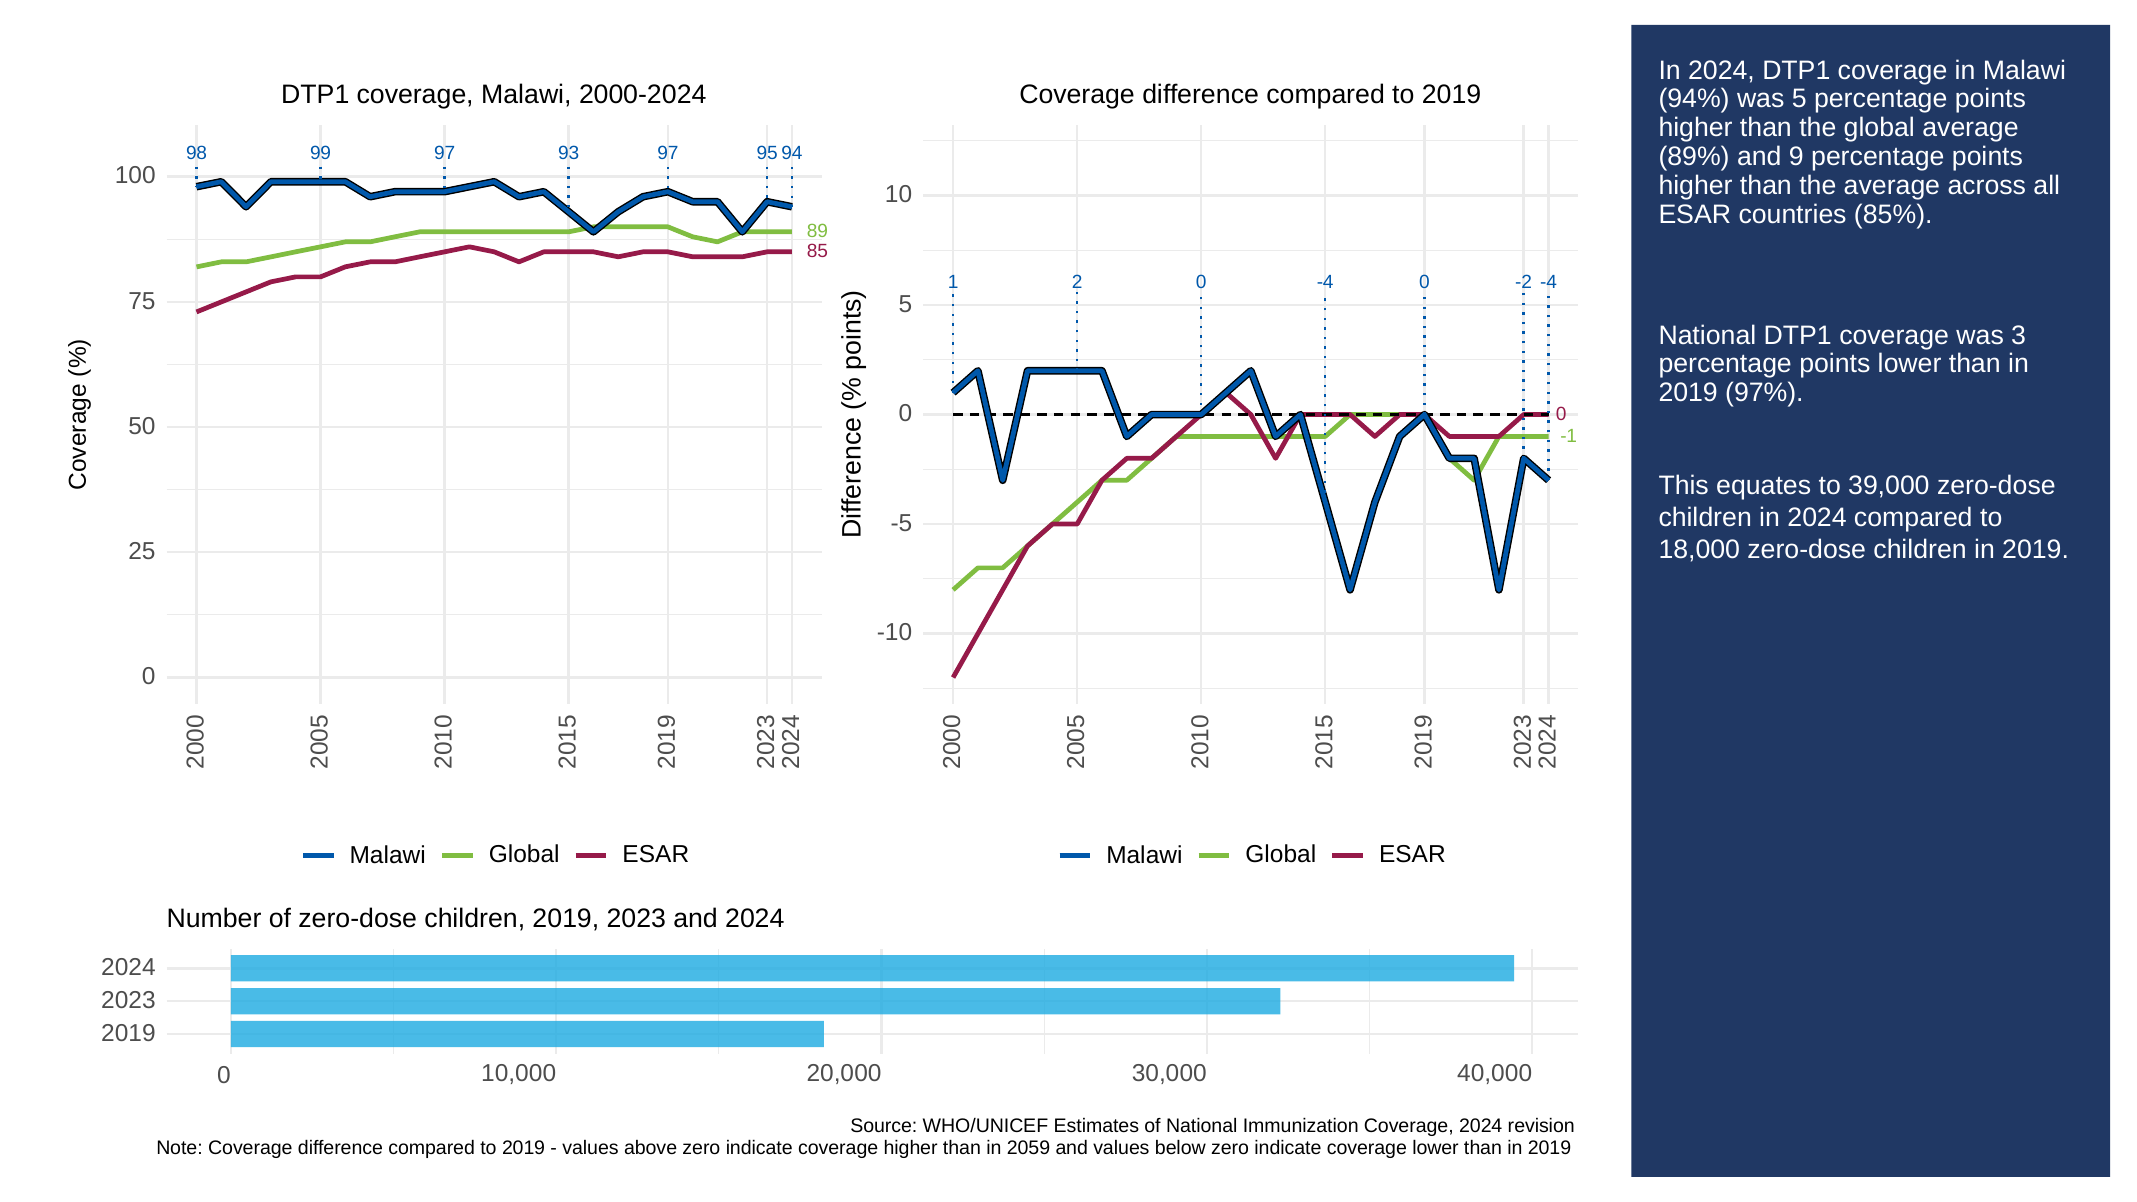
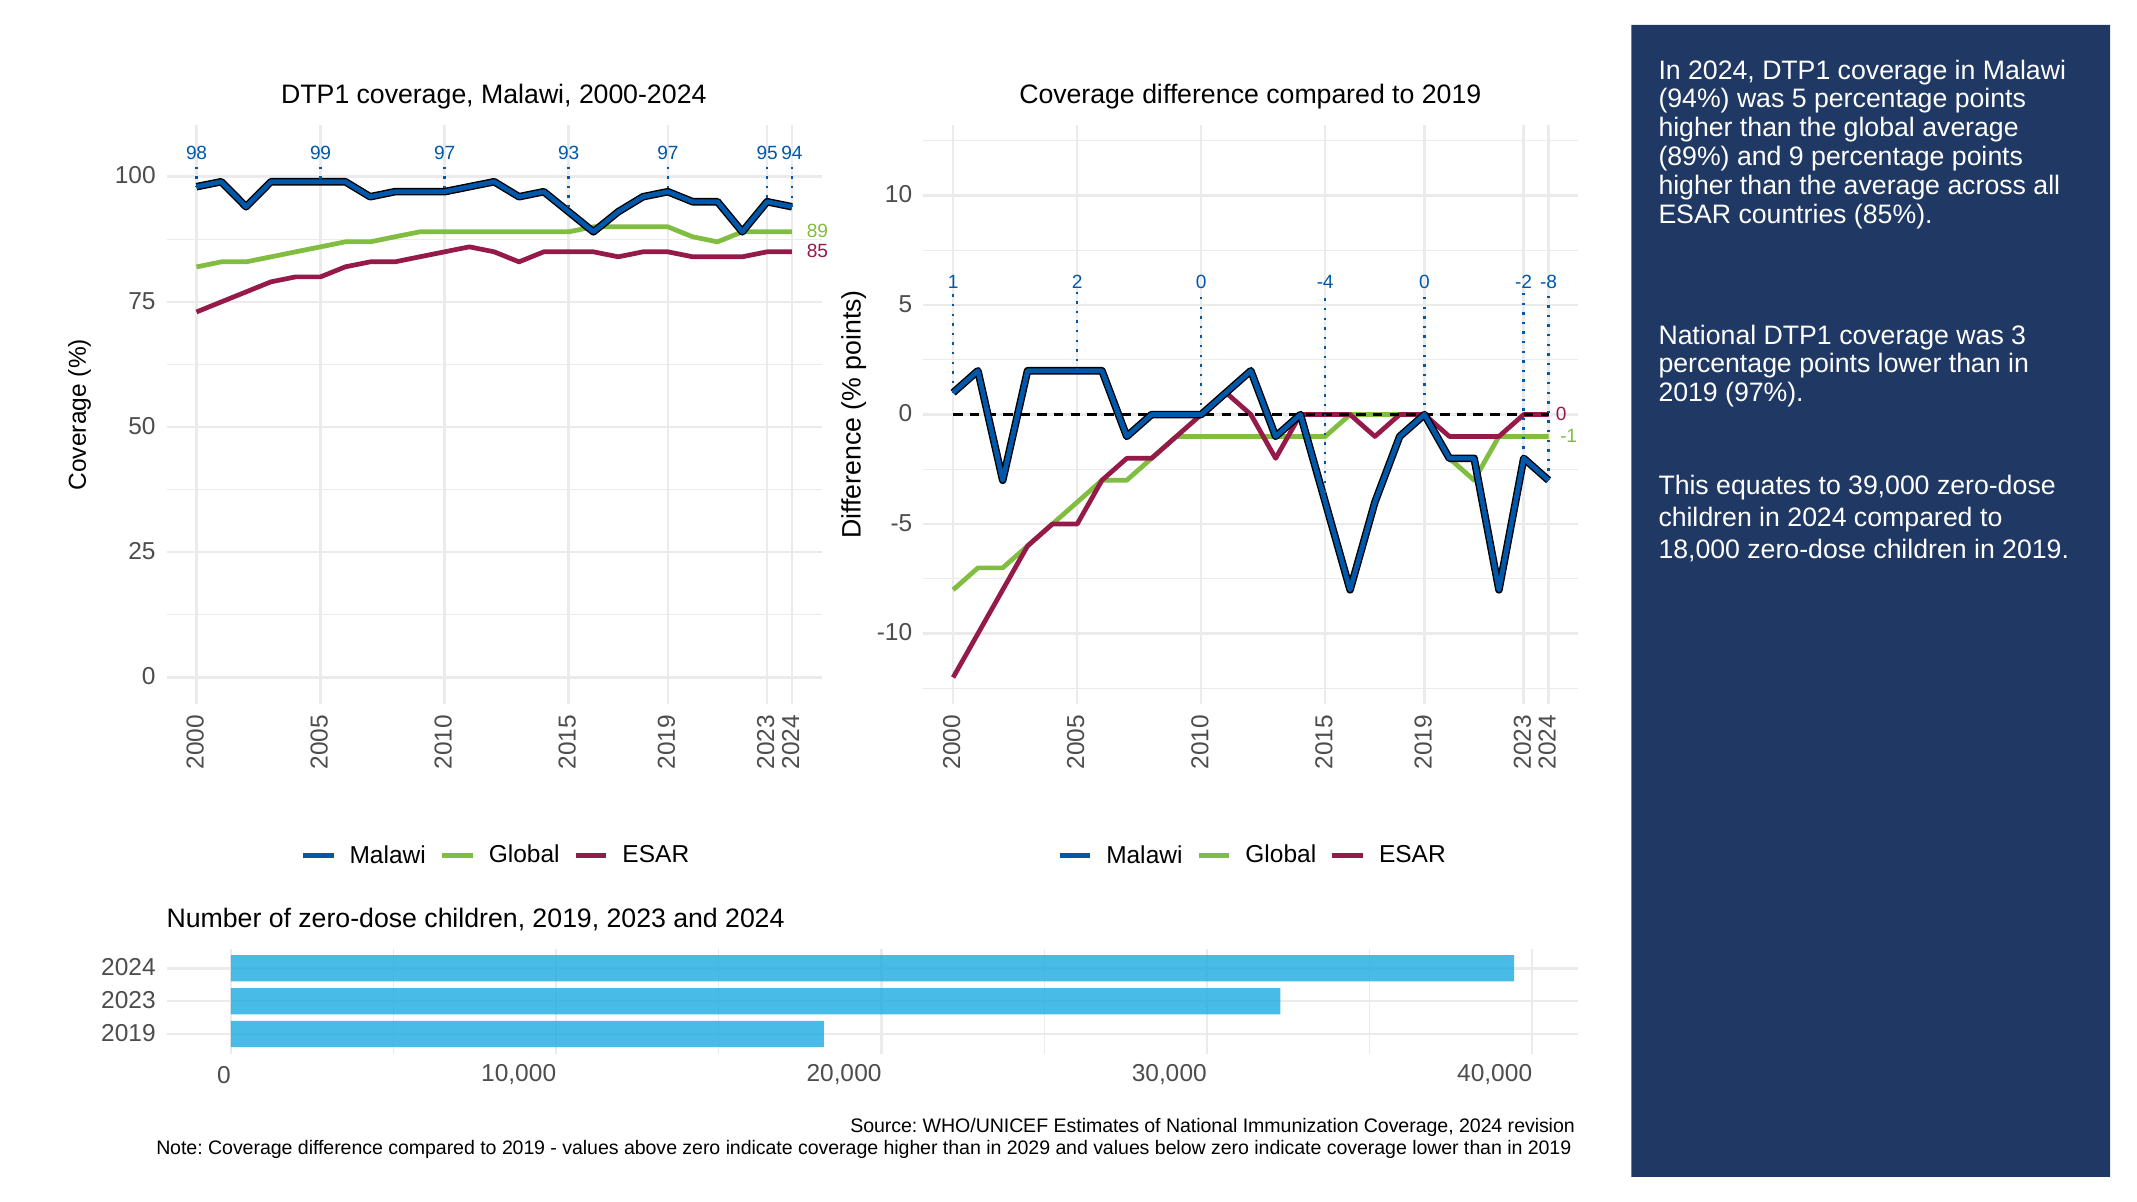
-2 -4: -4 -> -8 (1549, 282)
2059: 2059 -> 2029 (1028, 1148)
